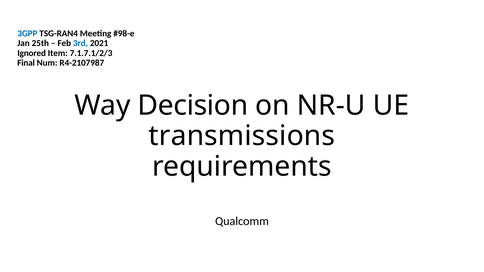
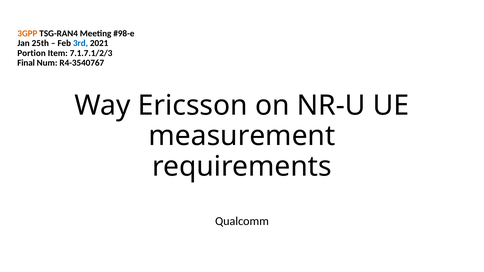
3GPP colour: blue -> orange (27, 33)
Ignored: Ignored -> Portion (32, 53)
R4-2107987: R4-2107987 -> R4-3540767 (82, 63)
Decision: Decision -> Ericsson (193, 106)
transmissions: transmissions -> measurement (242, 136)
